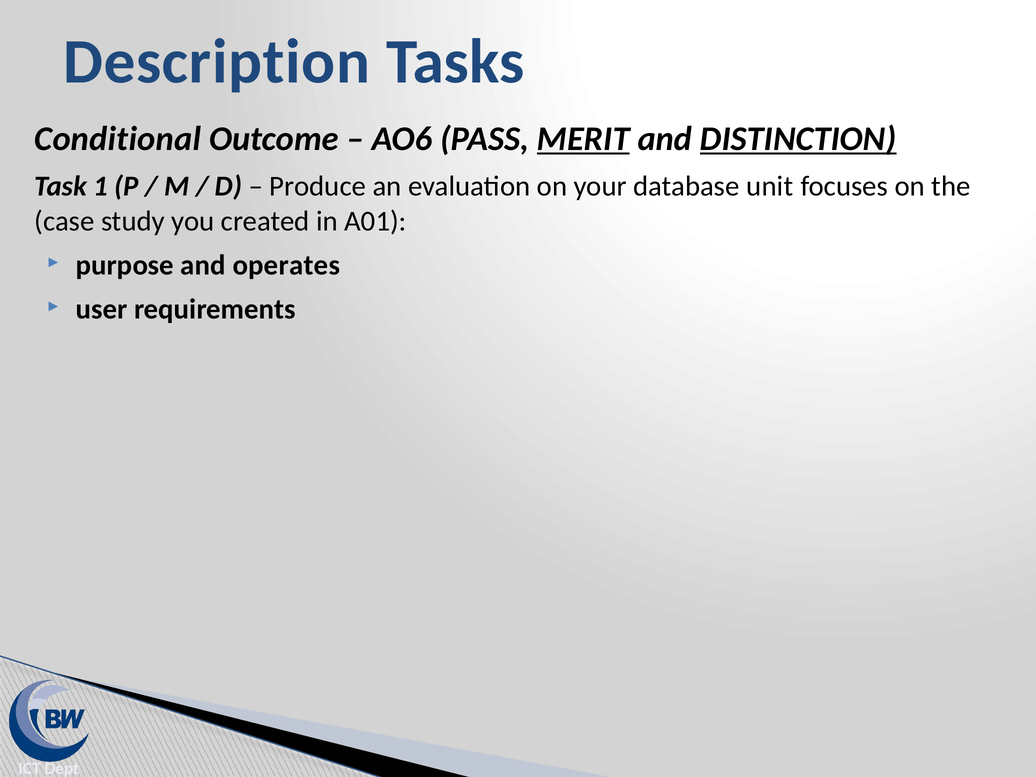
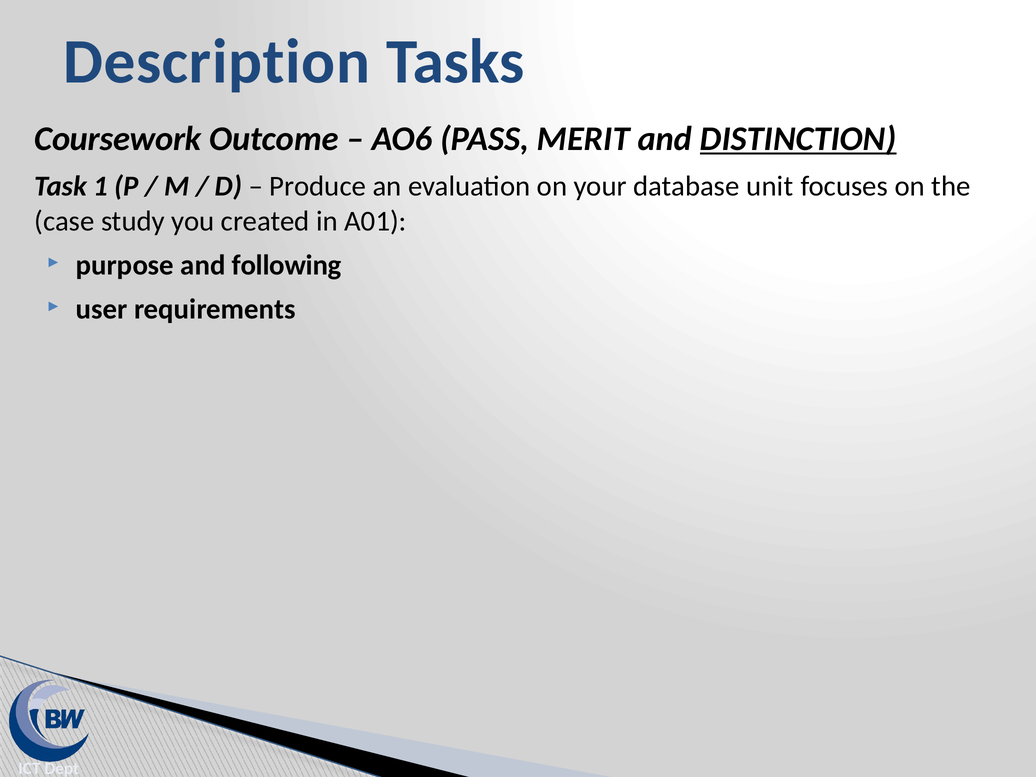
Conditional: Conditional -> Coursework (118, 139)
MERIT underline: present -> none (583, 139)
operates: operates -> following (287, 265)
